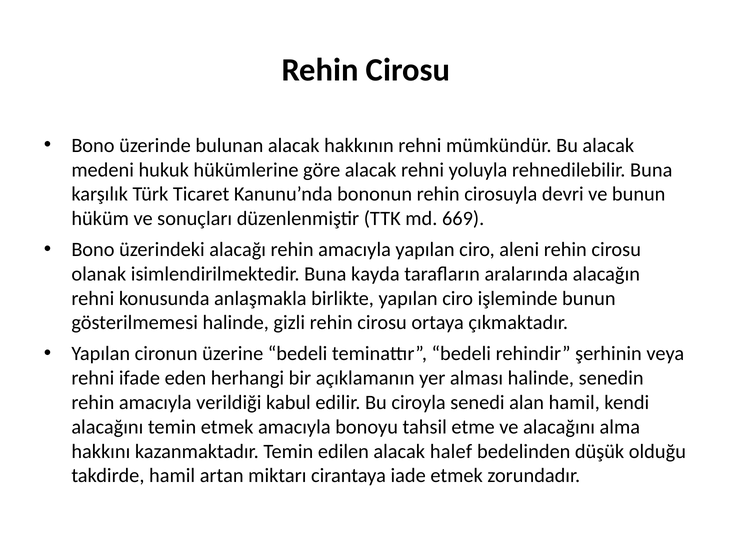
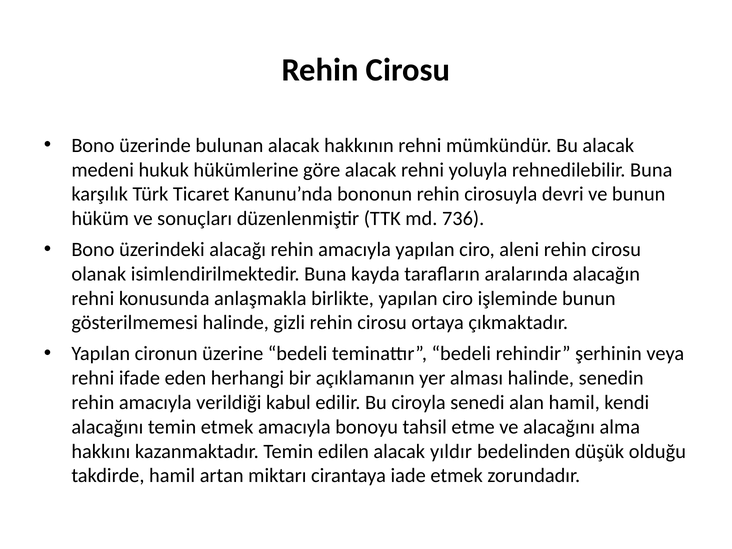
669: 669 -> 736 (463, 219)
halef: halef -> yıldır (451, 451)
